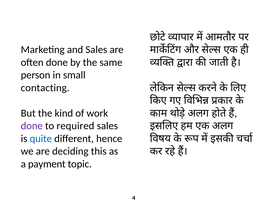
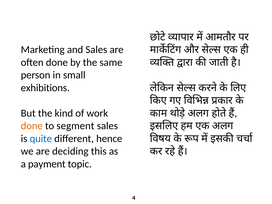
contacting: contacting -> exhibitions (45, 88)
done colour: purple -> orange (32, 126)
required: required -> segment (75, 126)
